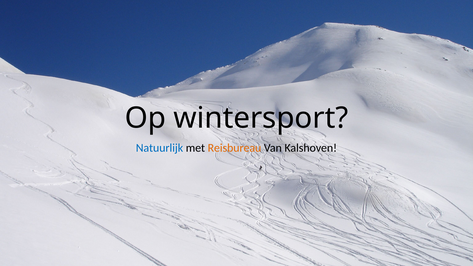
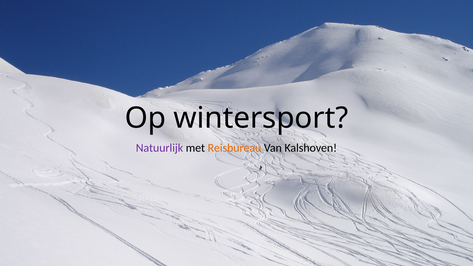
Natuurlijk colour: blue -> purple (159, 148)
